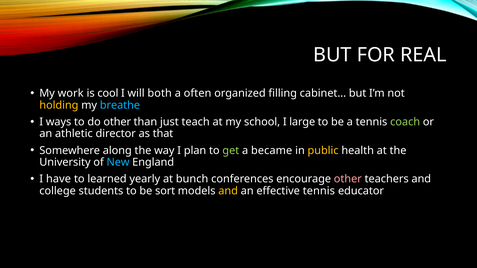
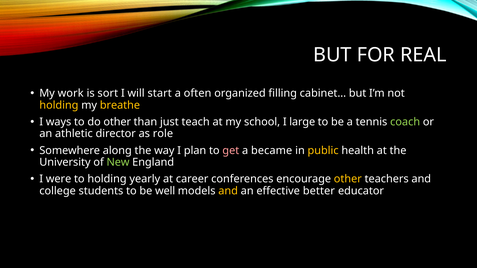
cool: cool -> sort (108, 93)
both: both -> start (160, 93)
breathe colour: light blue -> yellow (120, 105)
that: that -> role (163, 134)
get colour: light green -> pink (231, 151)
New colour: light blue -> light green (118, 162)
have: have -> were (59, 179)
to learned: learned -> holding (107, 179)
bunch: bunch -> career (192, 179)
other colour: pink -> yellow (348, 179)
sort: sort -> well (165, 191)
effective tennis: tennis -> better (319, 191)
